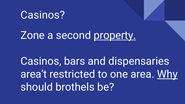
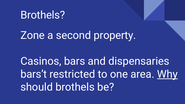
Casinos: Casinos -> Brothels (43, 15)
property underline: present -> none (115, 35)
area’t: area’t -> bars’t (34, 74)
